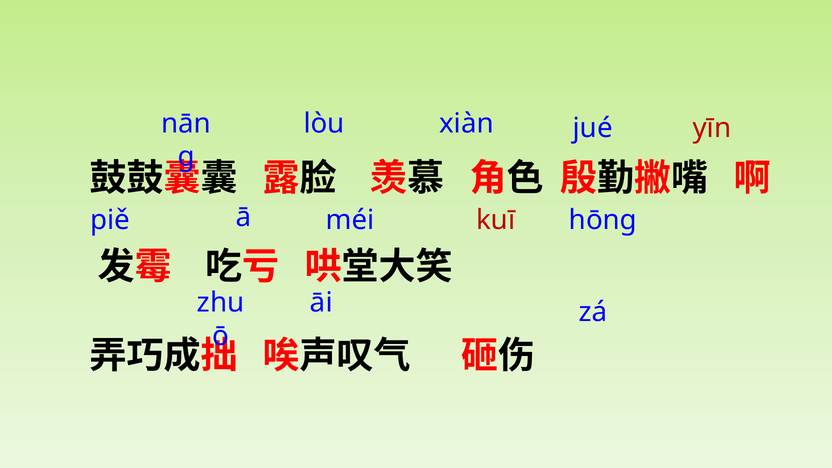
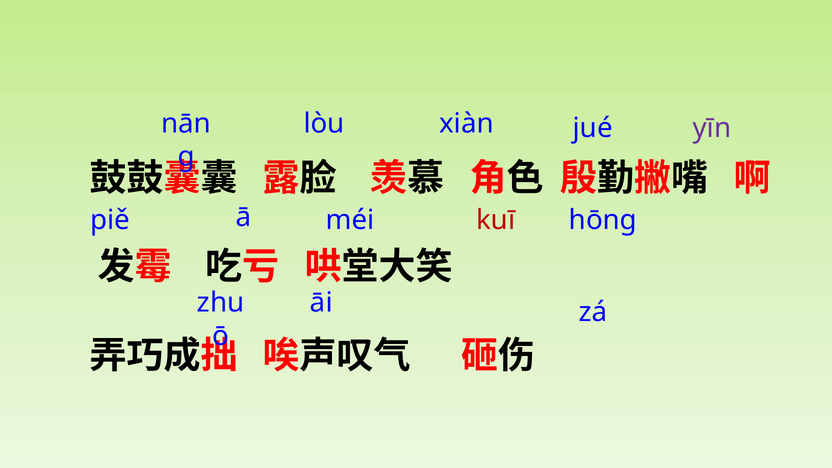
yīn colour: red -> purple (712, 128)
